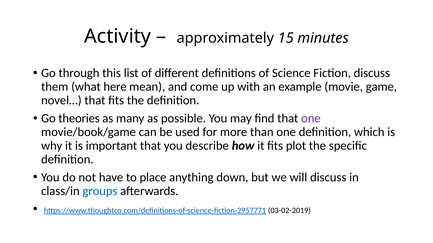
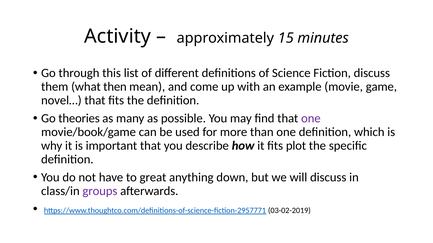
here: here -> then (115, 87)
place: place -> great (153, 178)
groups colour: blue -> purple (100, 191)
